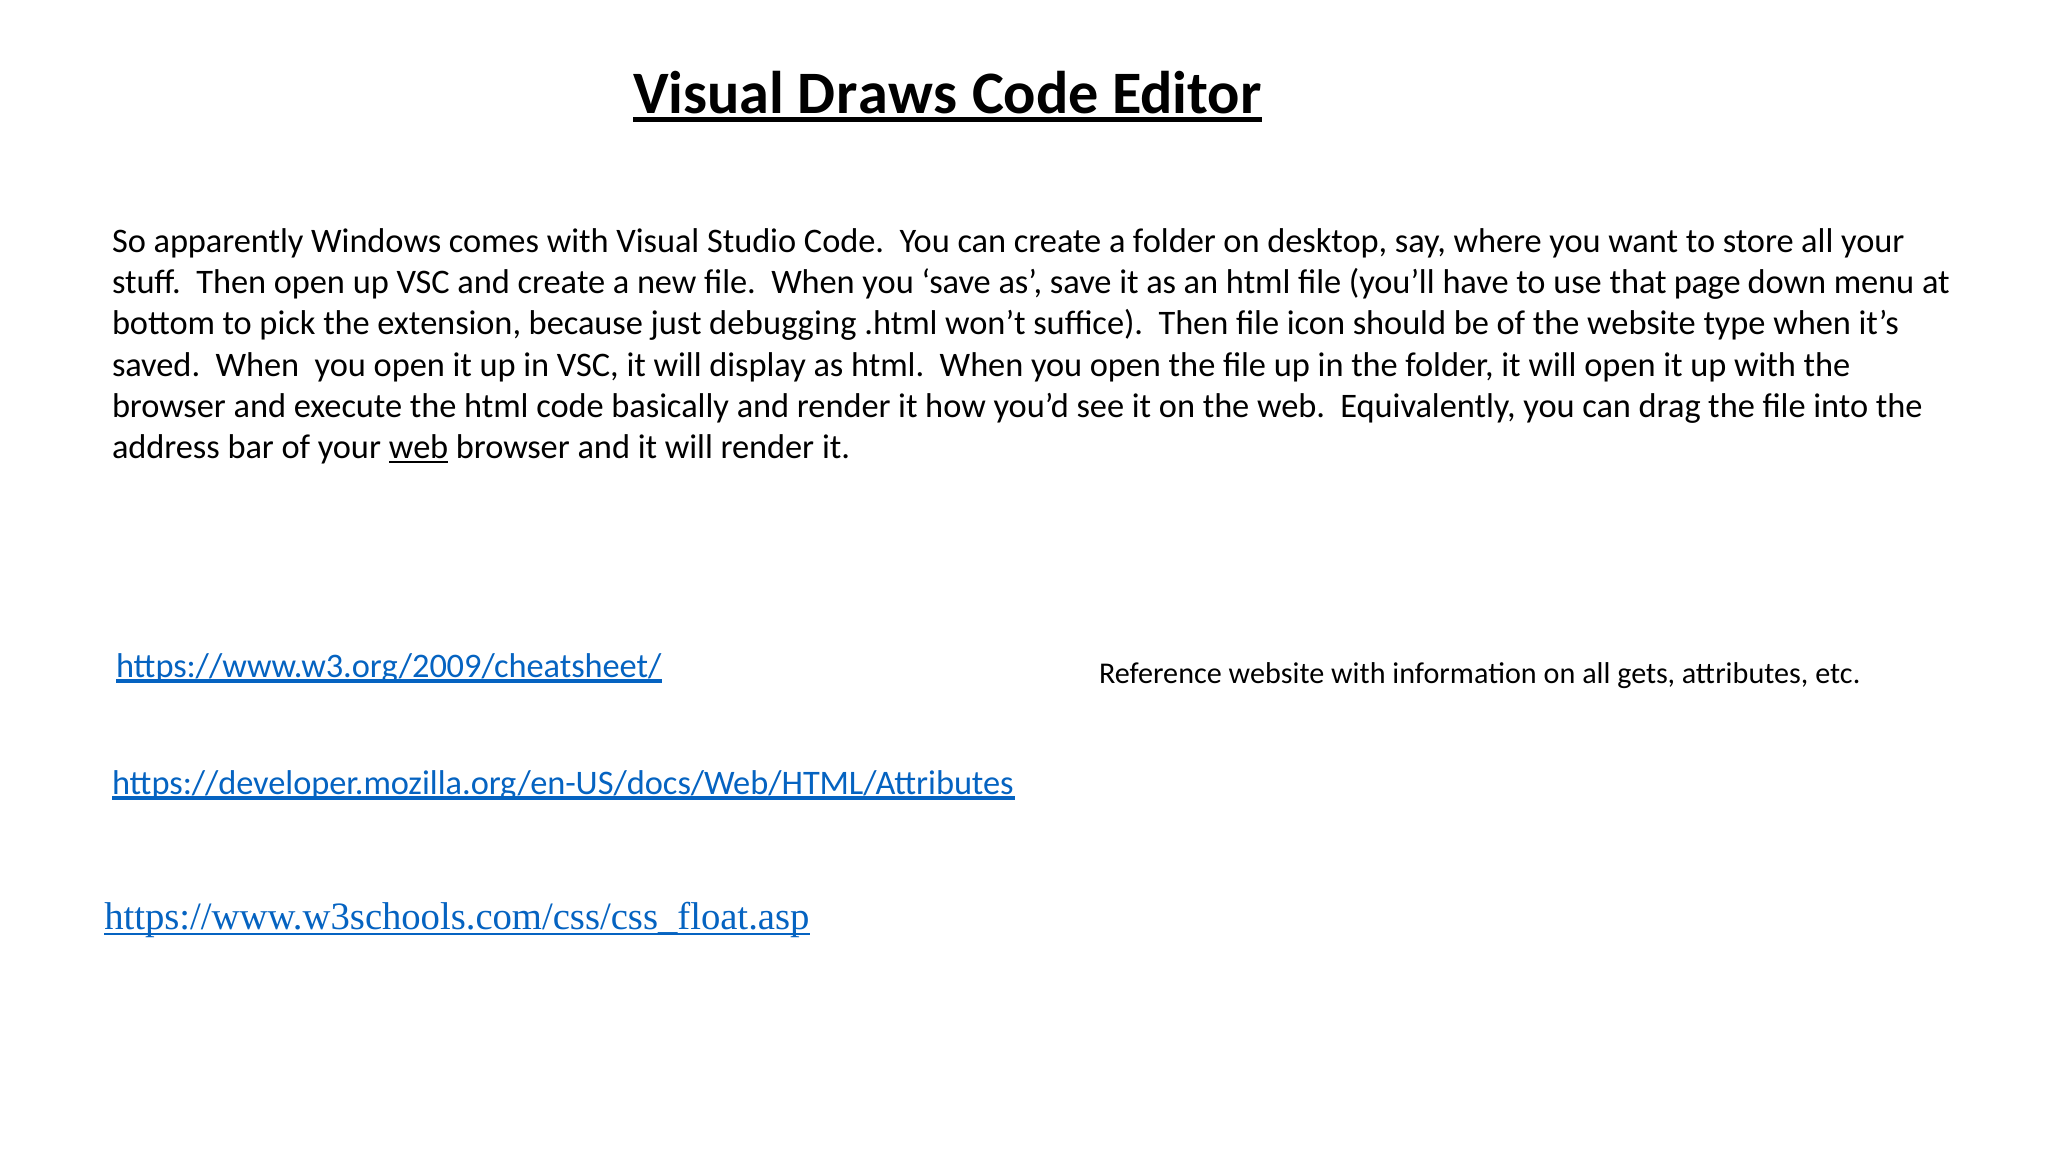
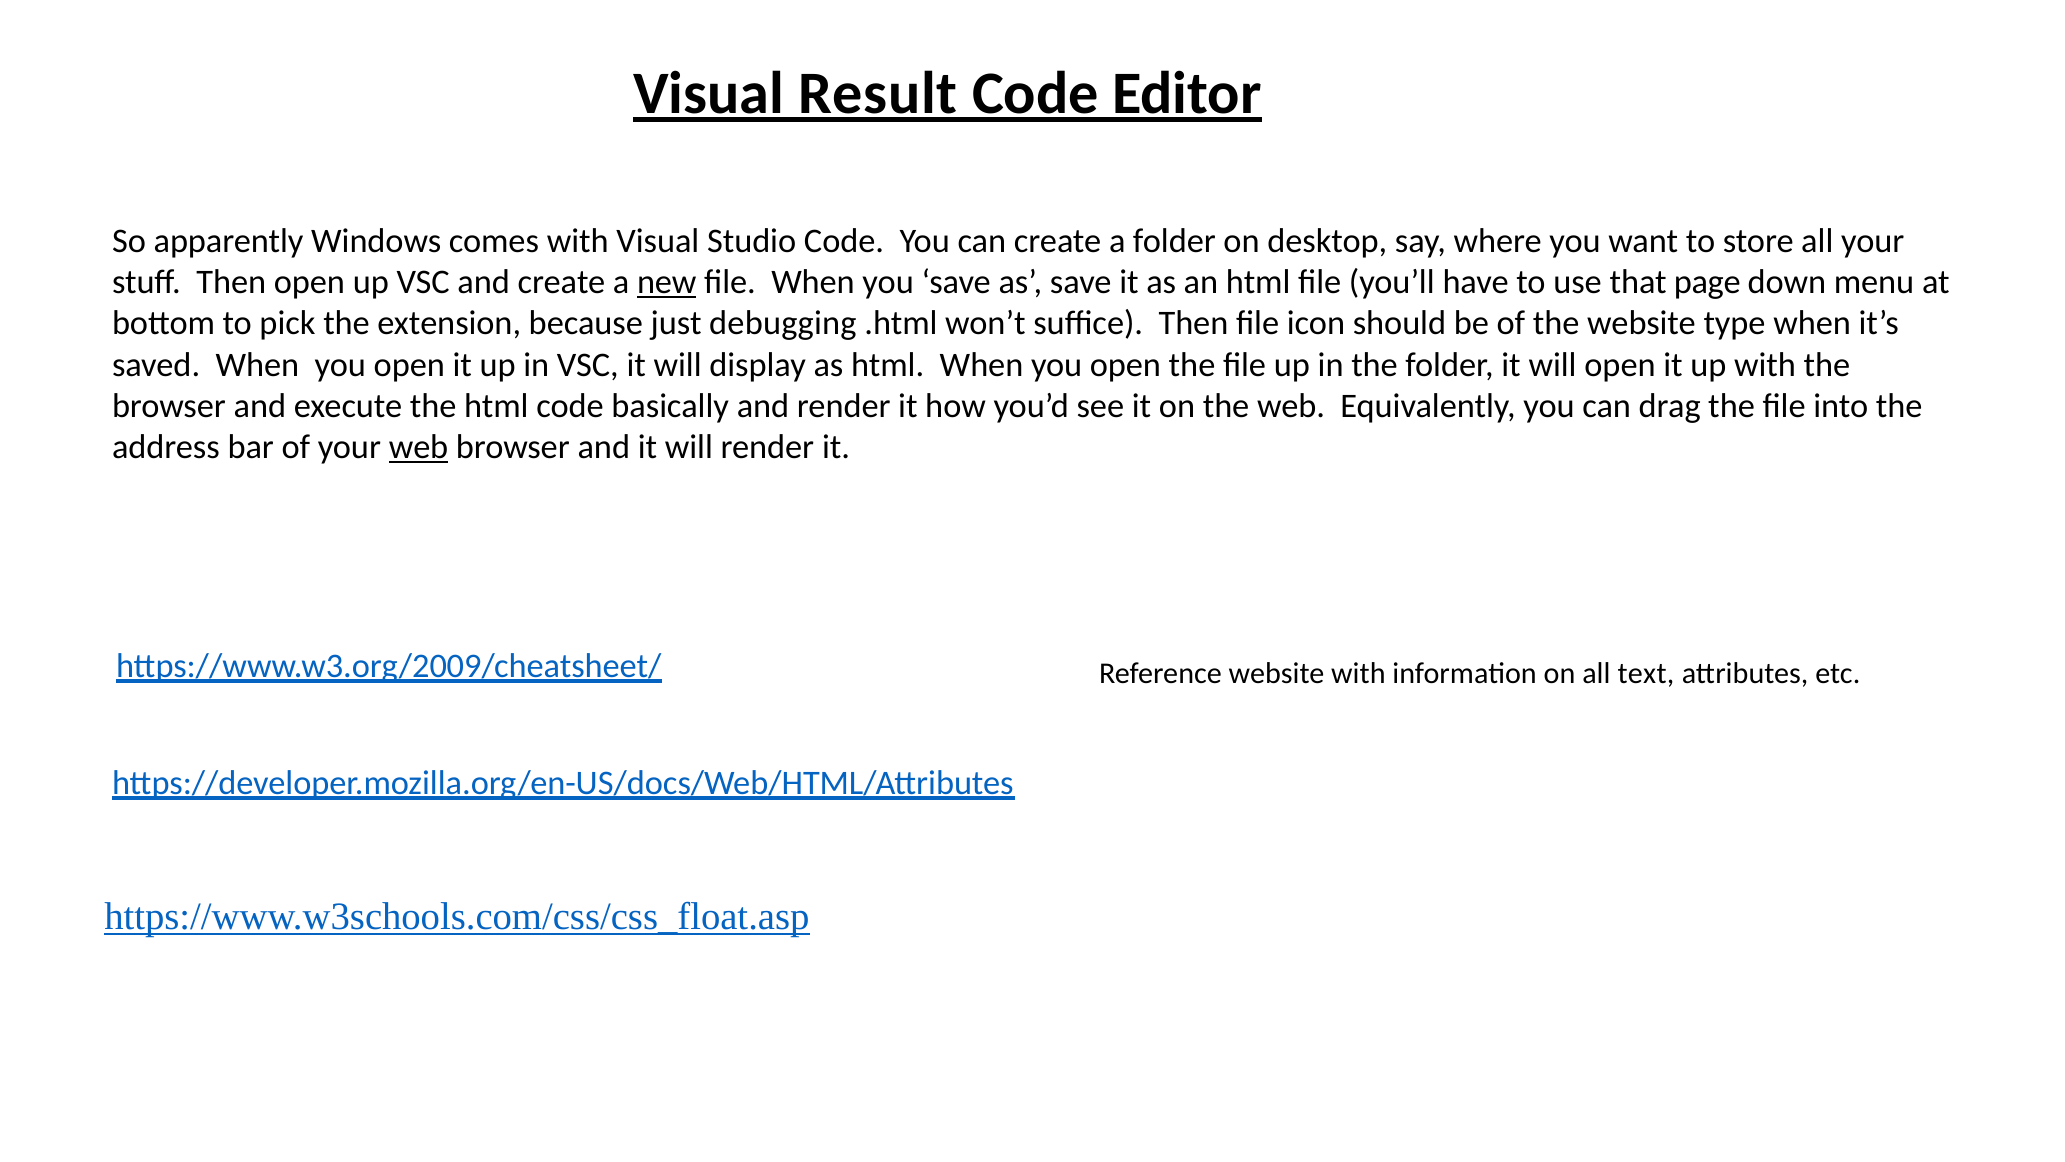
Draws: Draws -> Result (878, 93)
new underline: none -> present (667, 282)
gets: gets -> text (1646, 673)
